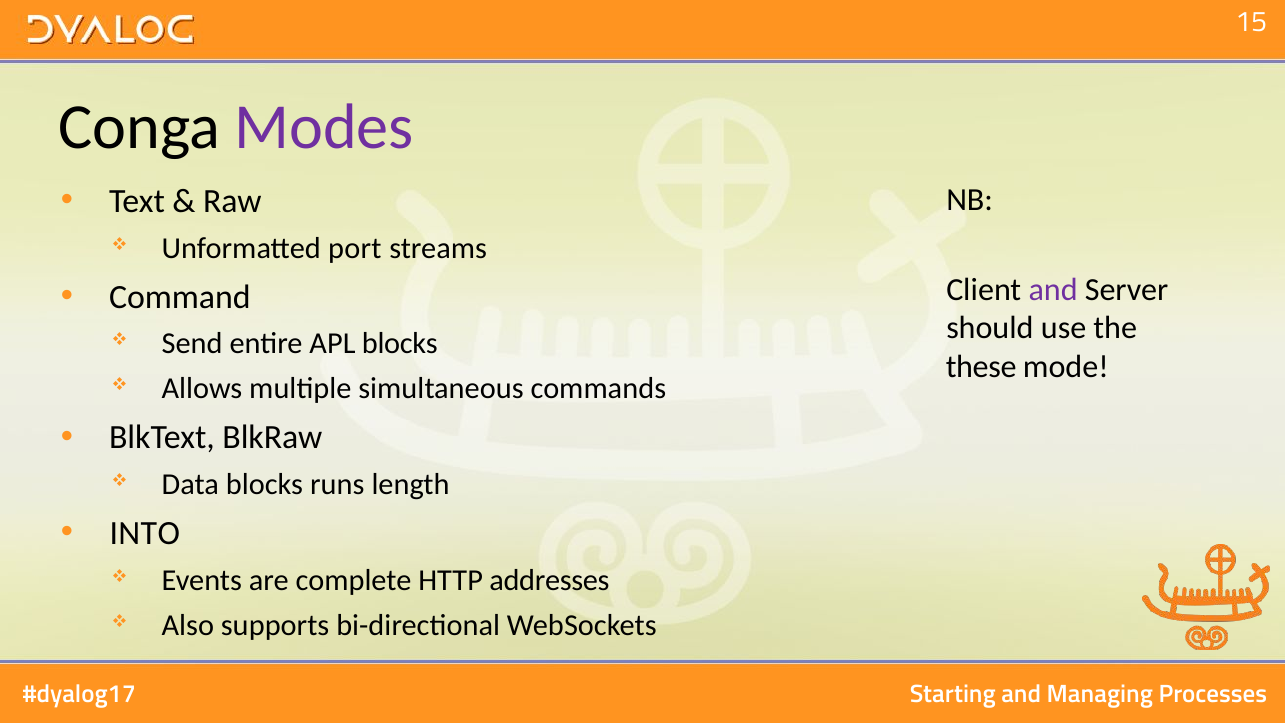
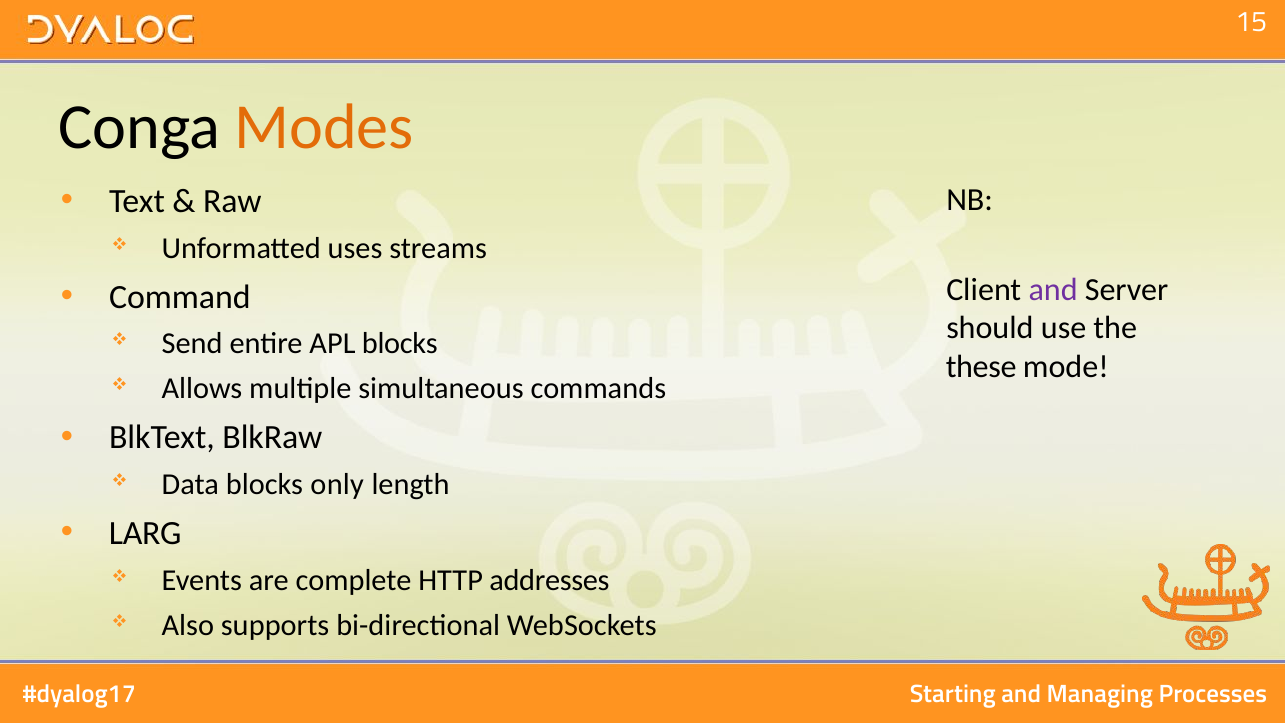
Modes colour: purple -> orange (324, 127)
port: port -> uses (355, 248)
runs: runs -> only (337, 484)
INTO: INTO -> LARG (145, 533)
